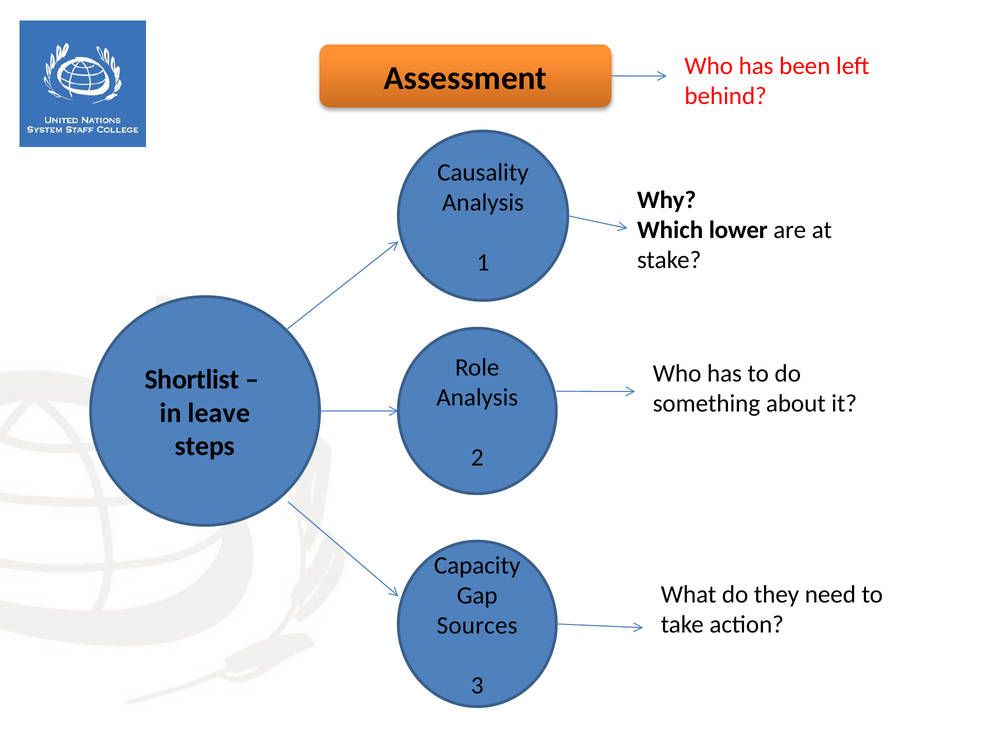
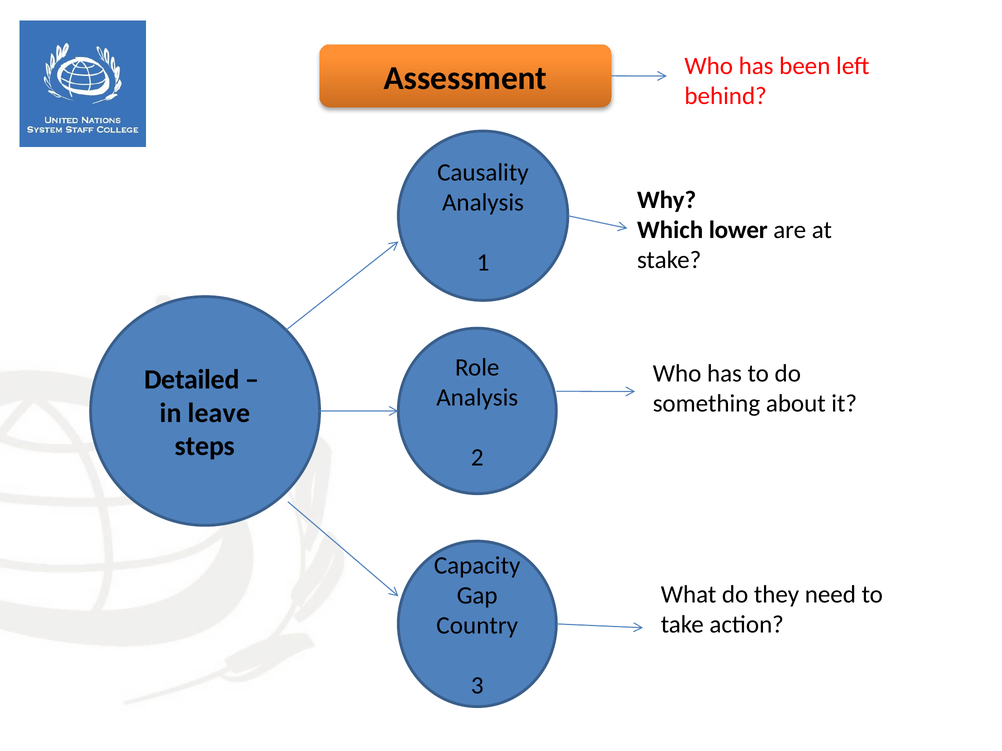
Shortlist: Shortlist -> Detailed (192, 380)
Sources: Sources -> Country (477, 626)
